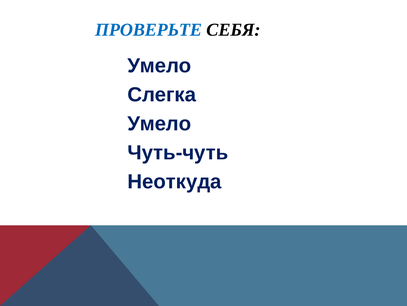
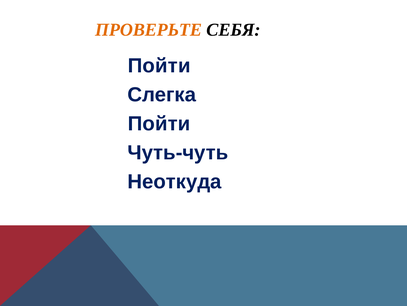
ПРОВЕРЬТЕ colour: blue -> orange (148, 30)
Умело: Умело -> Пойти (159, 66)
Умело: Умело -> Пойти (159, 124)
